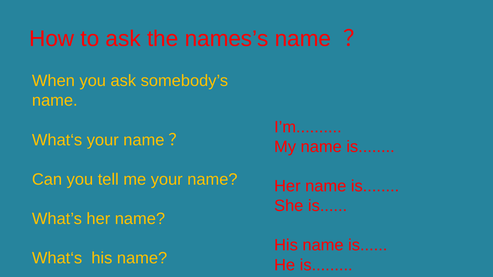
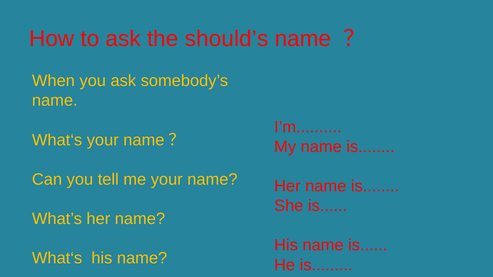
names’s: names’s -> should’s (227, 39)
